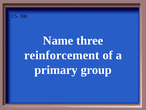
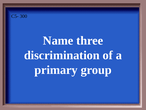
reinforcement: reinforcement -> discrimination (62, 55)
